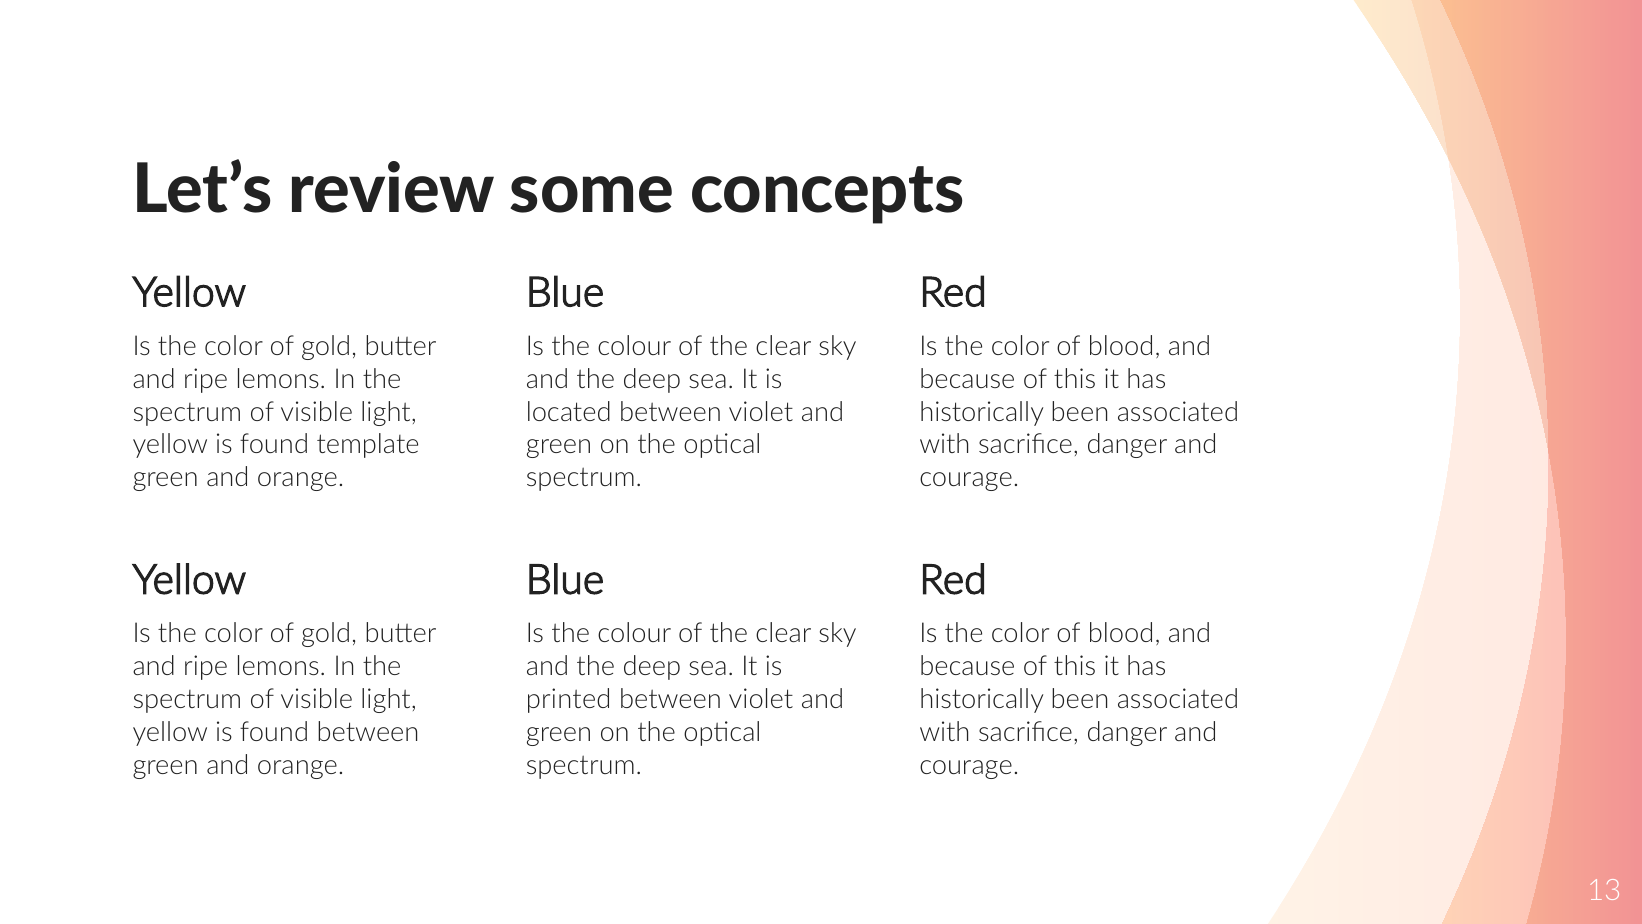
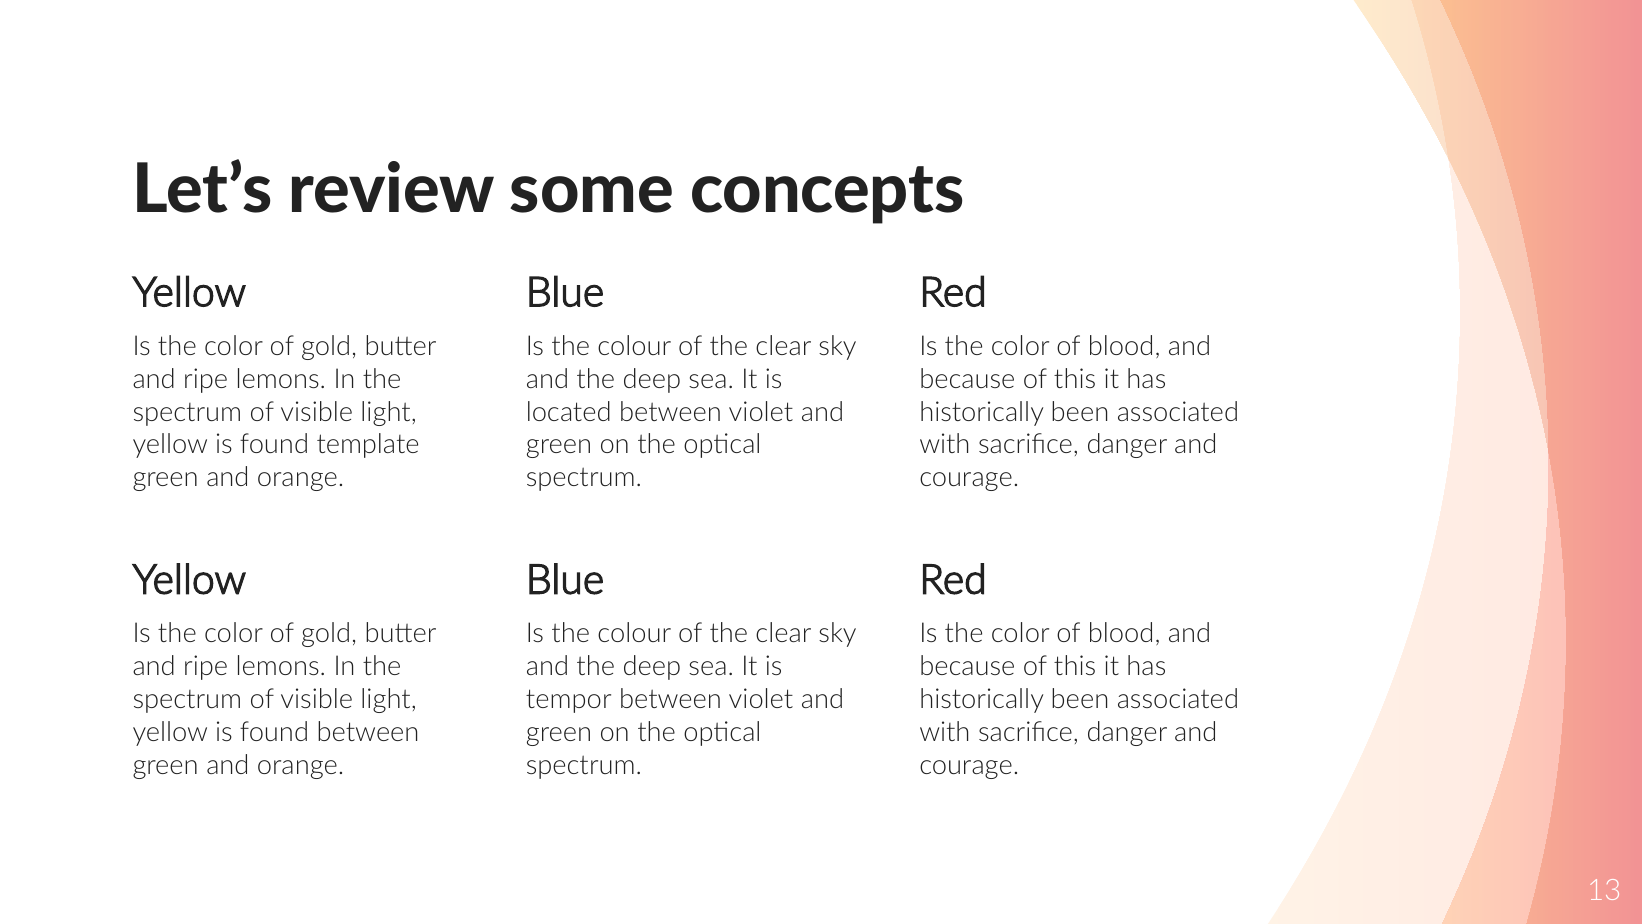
printed: printed -> tempor (569, 699)
